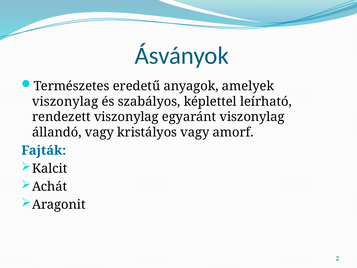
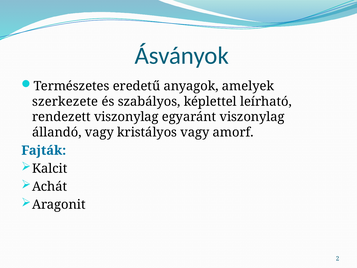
viszonylag: viszonylag -> szerkezete (65, 101)
